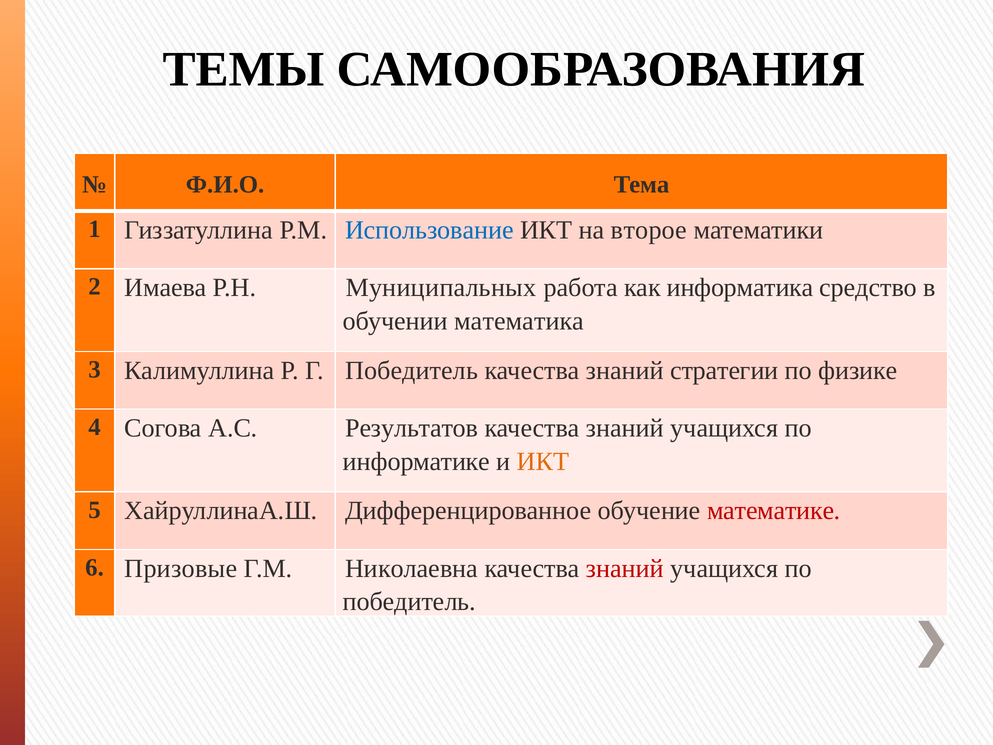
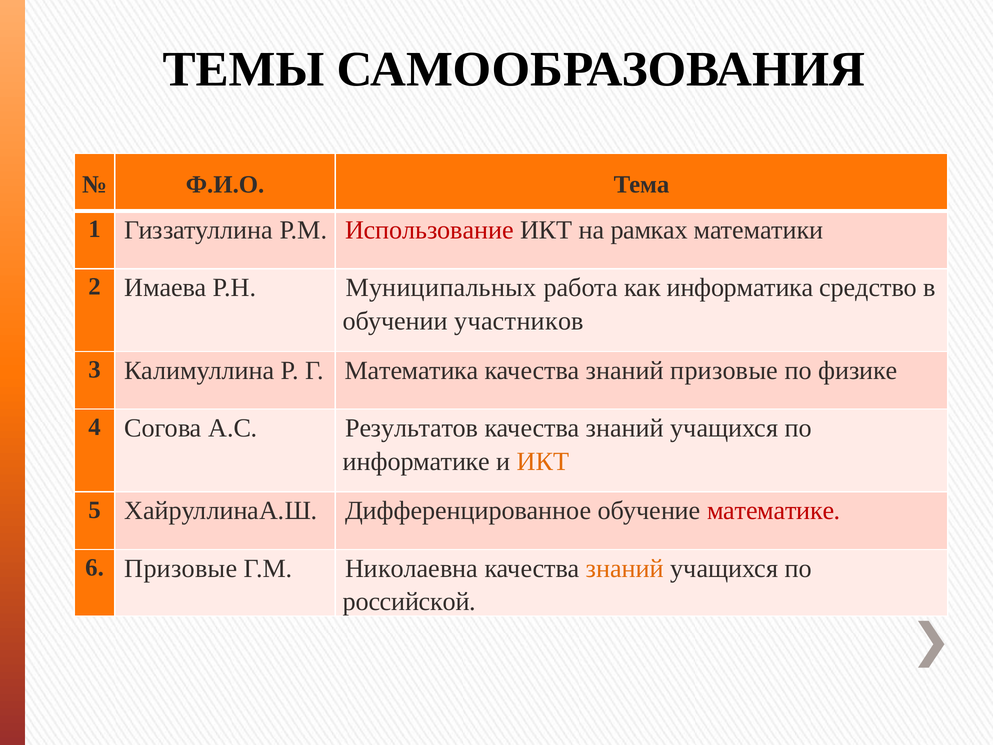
Использование colour: blue -> red (429, 230)
второе: второе -> рамках (649, 230)
математика: математика -> участников (519, 321)
Г Победитель: Победитель -> Математика (412, 370)
знаний стратегии: стратегии -> призовые (724, 370)
знаний colour: red -> orange (625, 568)
победитель: победитель -> российской (409, 602)
